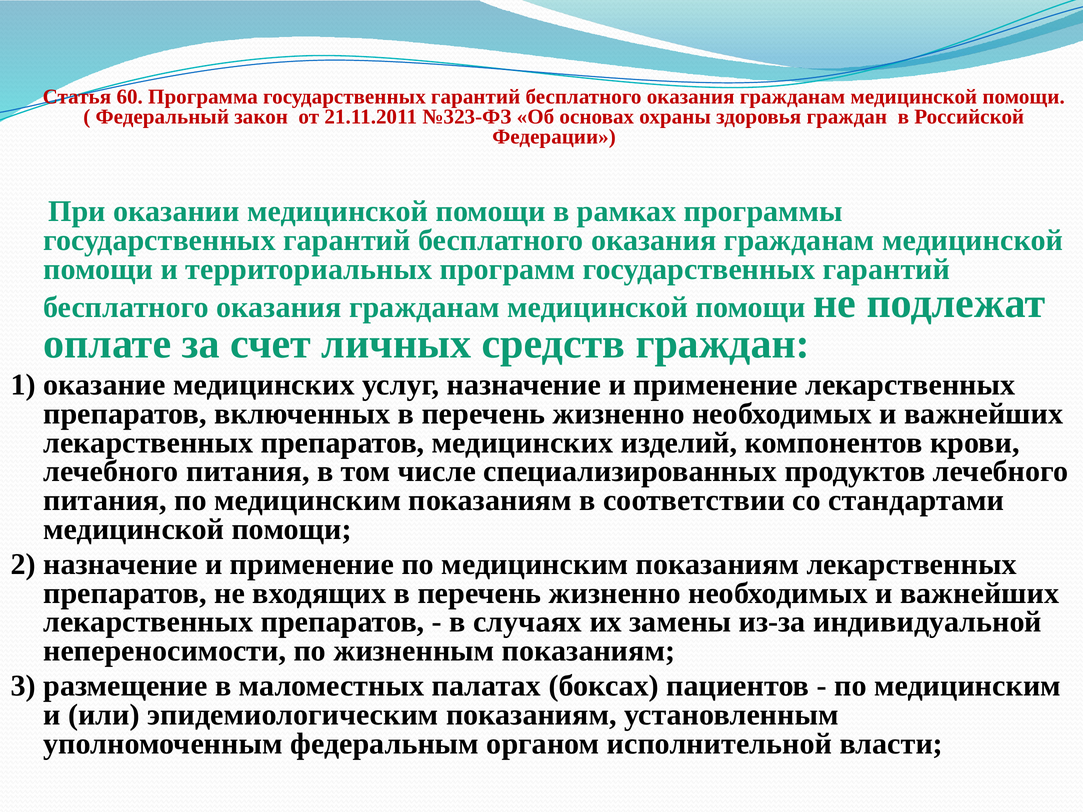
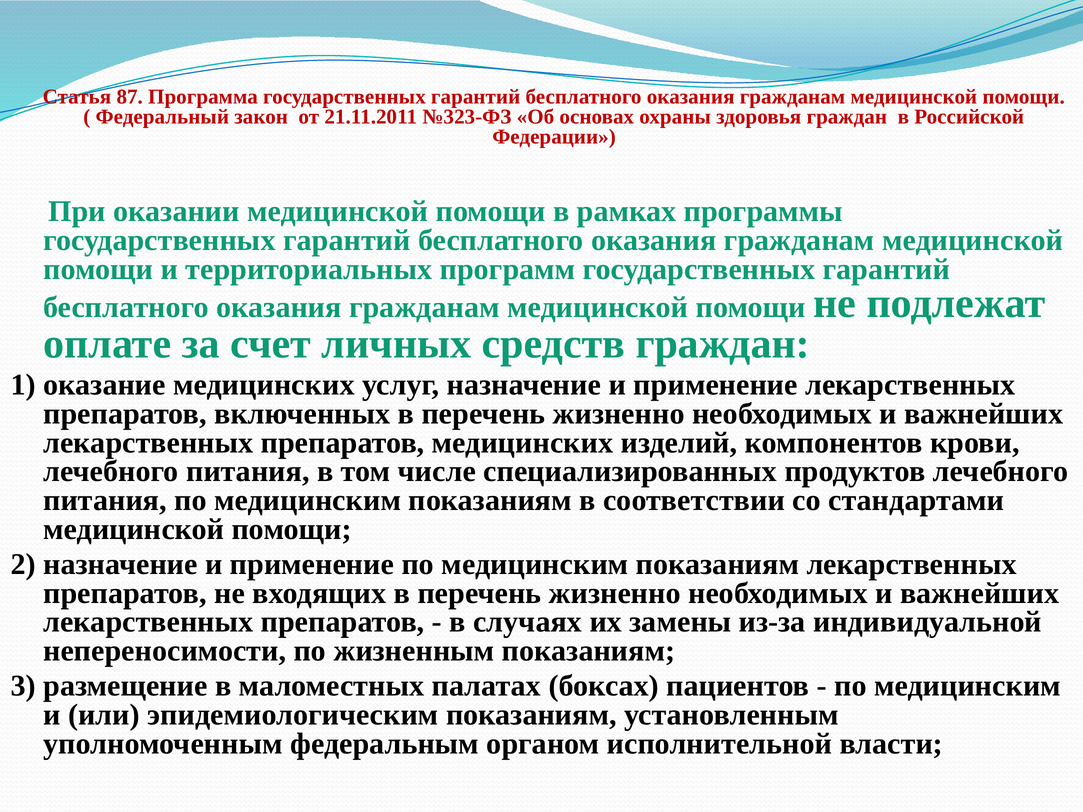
60: 60 -> 87 (130, 97)
